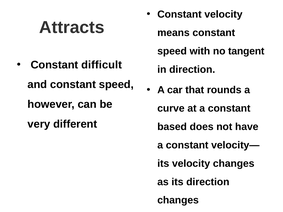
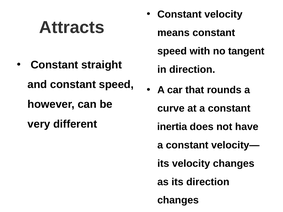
difficult: difficult -> straight (102, 65)
based: based -> inertia (172, 127)
